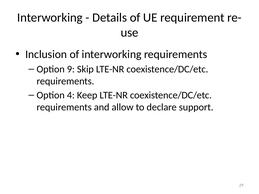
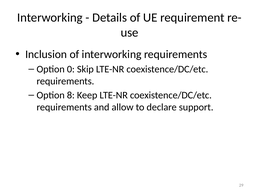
9: 9 -> 0 (71, 69)
4: 4 -> 8 (71, 95)
